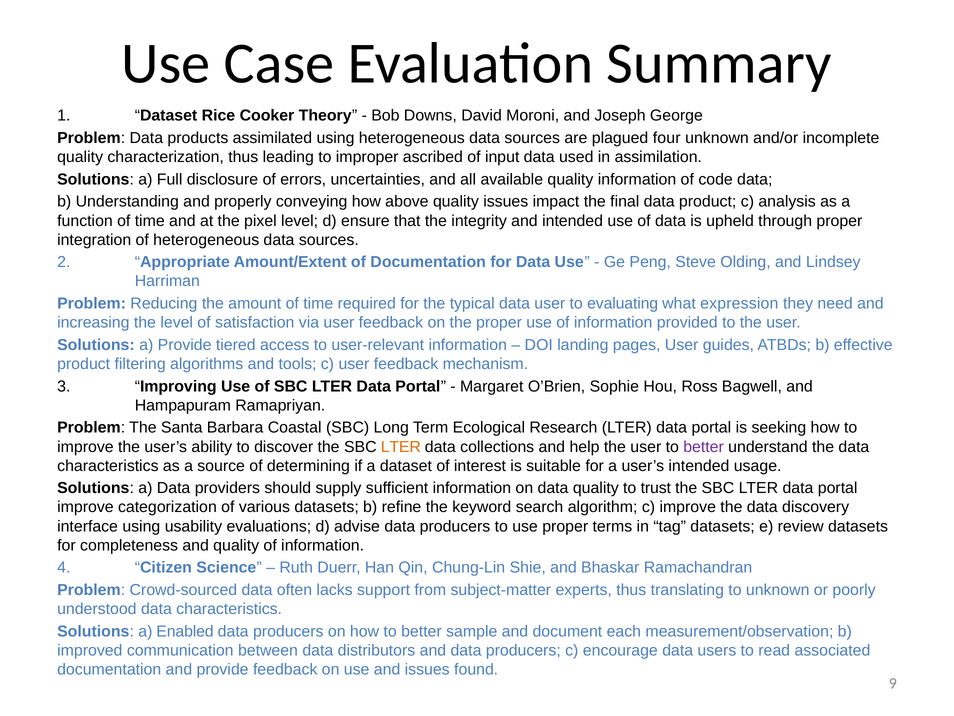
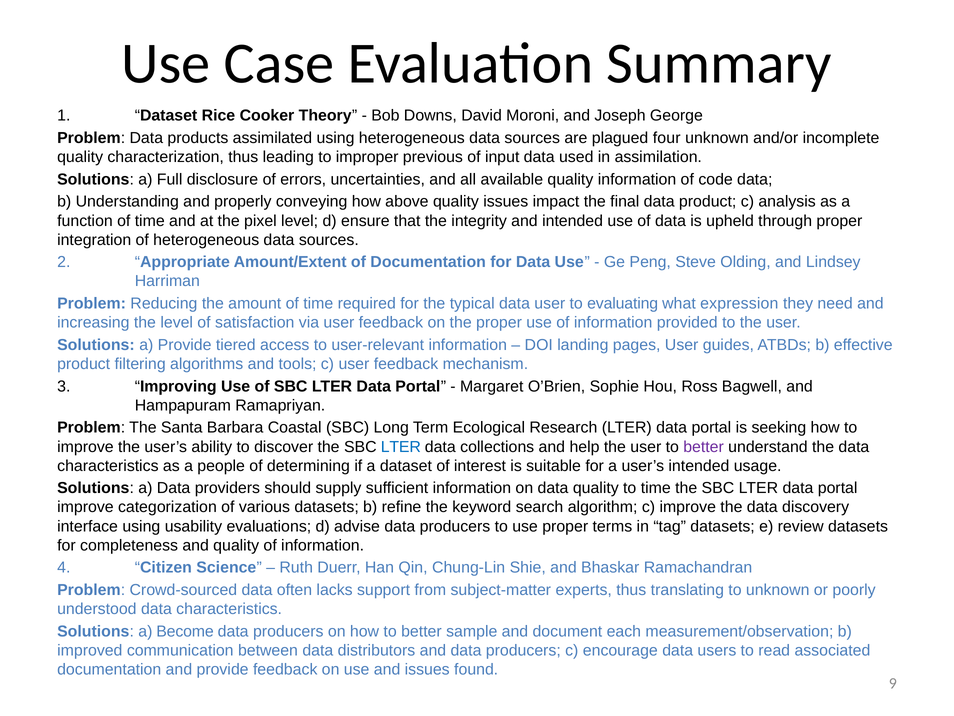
ascribed: ascribed -> previous (433, 157)
LTER colour: orange -> blue (401, 446)
source: source -> people (221, 466)
to trust: trust -> time (656, 488)
Enabled: Enabled -> Become (185, 631)
